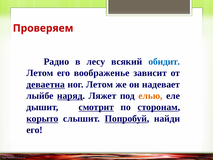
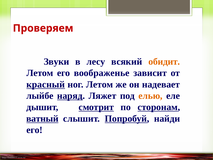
Радио: Радио -> Звуки (56, 62)
обидит colour: blue -> orange (164, 62)
деваетна: деваетна -> красный (46, 84)
корыто: корыто -> ватный (42, 118)
